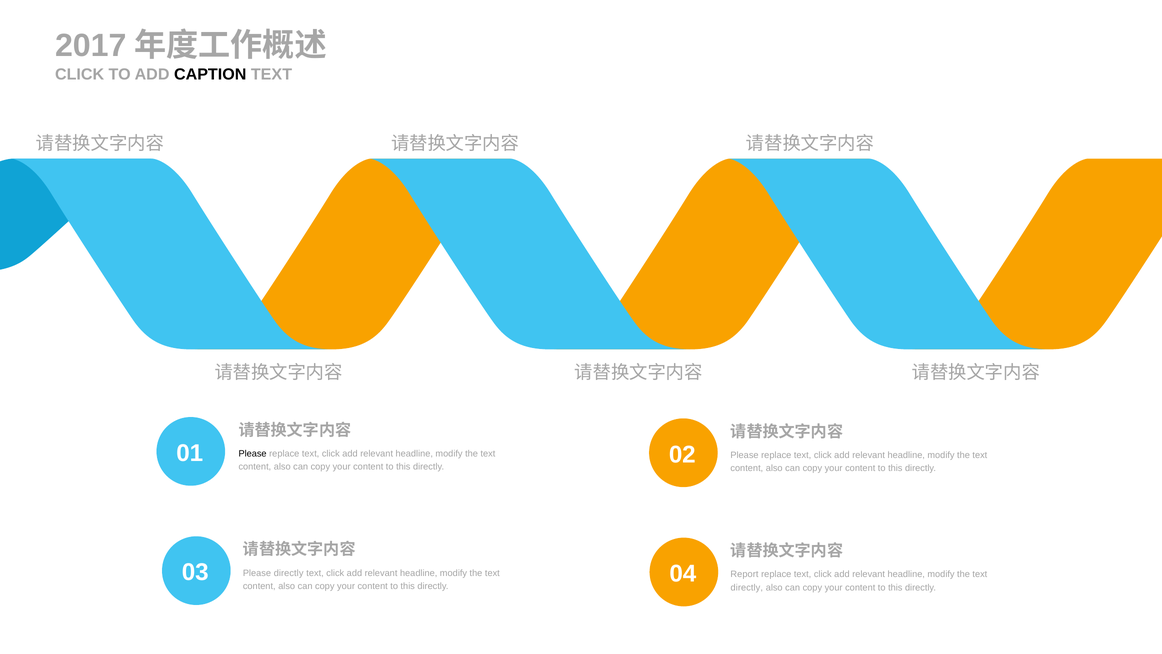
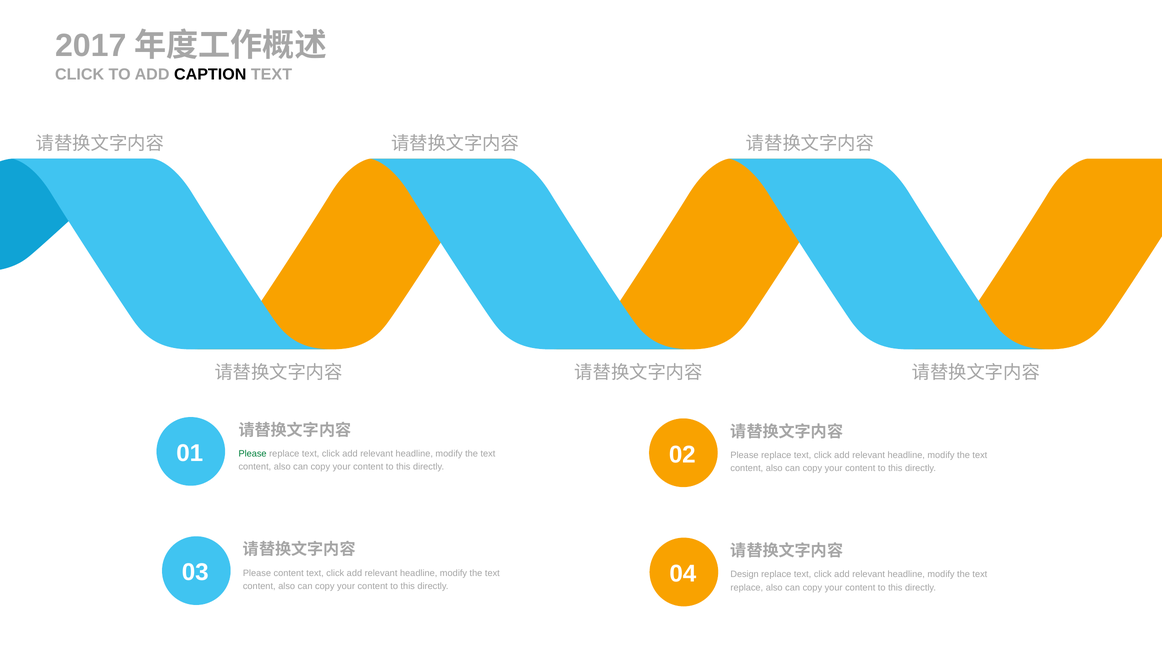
Please colour: black -> green (253, 453)
Please directly: directly -> content (289, 573)
Report: Report -> Design (745, 574)
directly: directly -> replace (747, 587)
